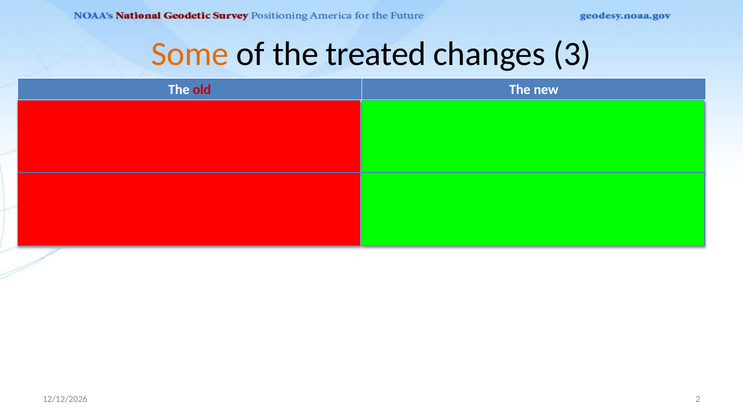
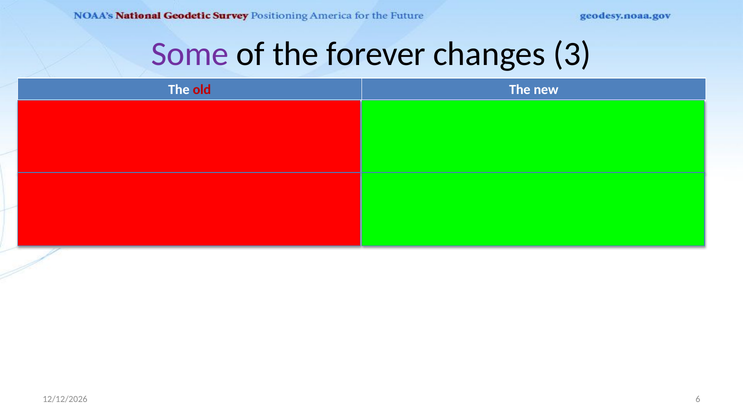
Some colour: orange -> purple (190, 54)
treated: treated -> forever (376, 54)
2: 2 -> 6 (698, 399)
